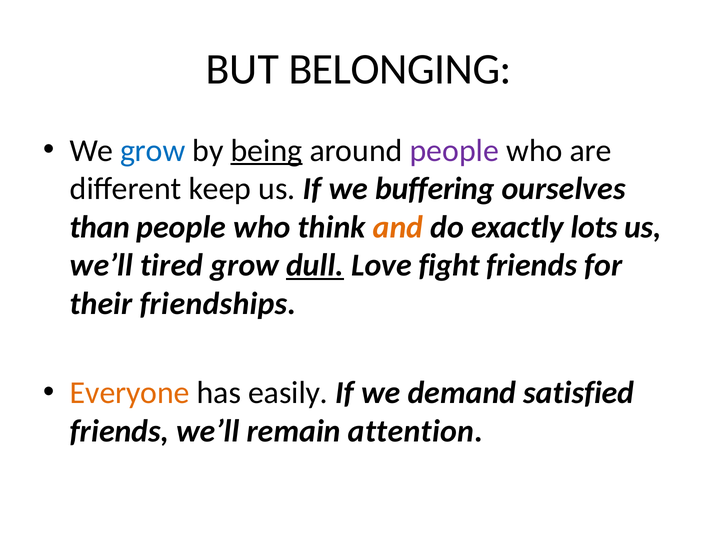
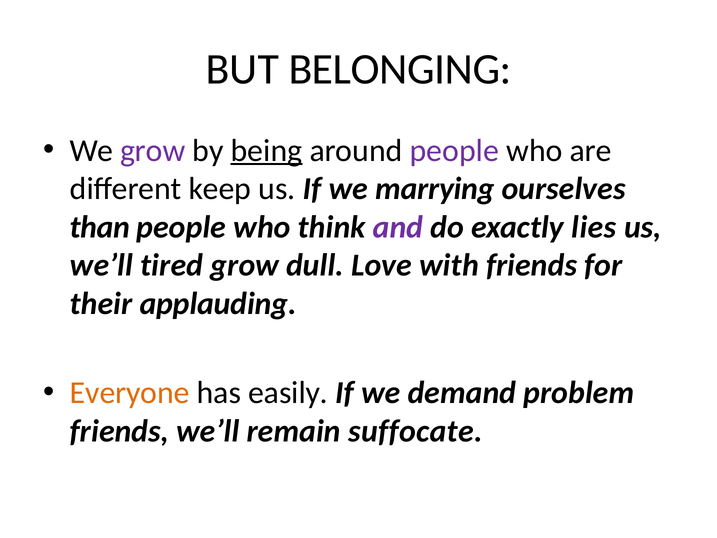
grow colour: blue -> purple (153, 150)
buffering: buffering -> marrying (435, 189)
and colour: orange -> purple (398, 227)
lots: lots -> lies (594, 227)
dull underline: present -> none (315, 265)
fight: fight -> with (449, 265)
friendships: friendships -> applauding (218, 303)
satisfied: satisfied -> problem (579, 393)
attention: attention -> suffocate (415, 431)
